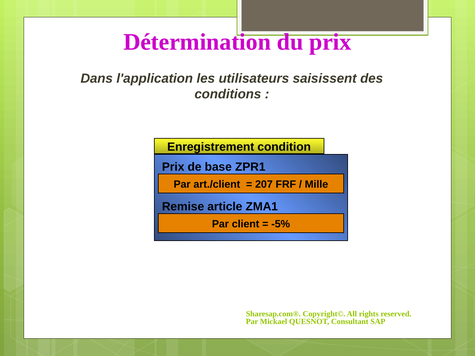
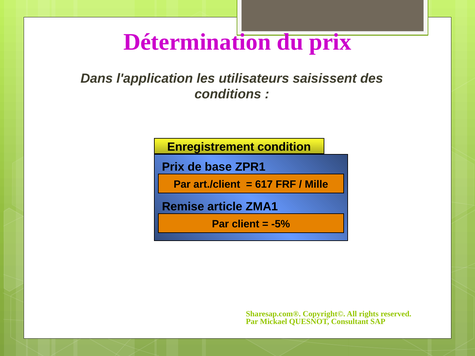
207: 207 -> 617 (264, 184)
